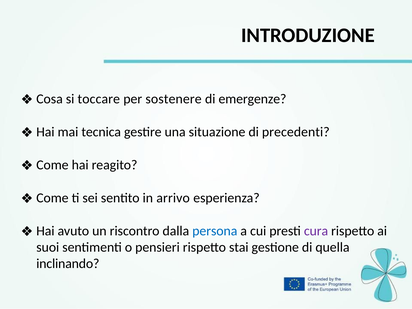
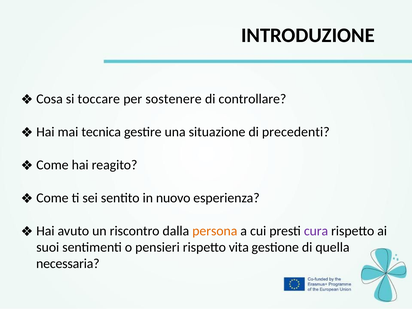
emergenze: emergenze -> controllare (252, 99)
arrivo: arrivo -> nuovo (173, 198)
persona colour: blue -> orange (215, 231)
stai: stai -> vita (239, 247)
inclinando: inclinando -> necessaria (68, 264)
